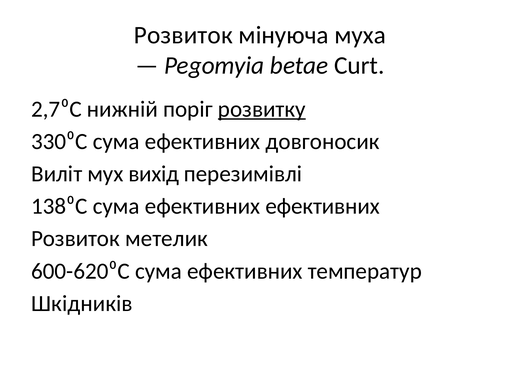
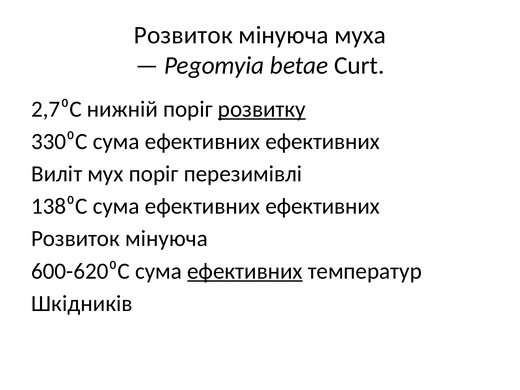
330⁰С сума ефективних довгоносик: довгоносик -> ефективних (323, 141)
мух вихід: вихід -> поріг (154, 174)
метелик: метелик -> мінуюча (167, 239)
ефективних underline: none -> present (245, 271)
